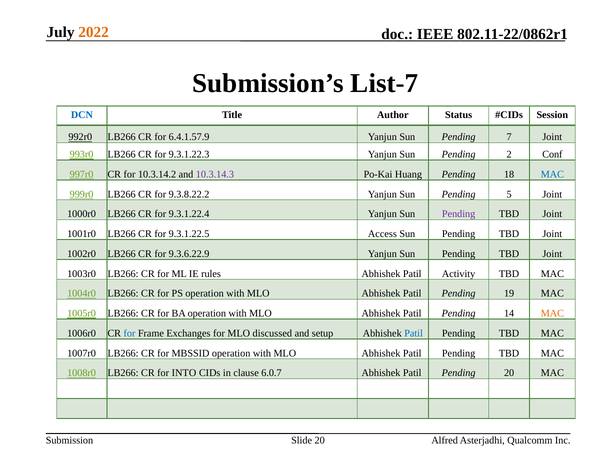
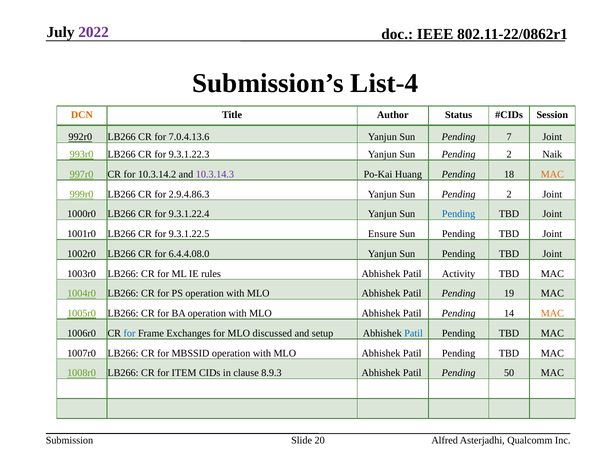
2022 colour: orange -> purple (94, 32)
List-7: List-7 -> List-4 (384, 83)
DCN colour: blue -> orange (82, 114)
6.4.1.57.9: 6.4.1.57.9 -> 7.0.4.13.6 (189, 137)
Conf: Conf -> Naik (552, 154)
MAC colour: blue -> orange (552, 174)
9.3.8.22.2: 9.3.8.22.2 -> 2.9.4.86.3 (189, 194)
5: 5 -> 2 (509, 194)
Pending colour: purple -> blue (459, 214)
Access: Access -> Ensure (382, 234)
9.3.6.22.9: 9.3.6.22.9 -> 6.4.4.08.0 (189, 253)
INTO: INTO -> ITEM (184, 372)
6.0.7: 6.0.7 -> 8.9.3 (271, 372)
Pending 20: 20 -> 50 (509, 372)
